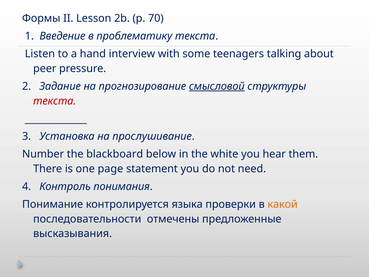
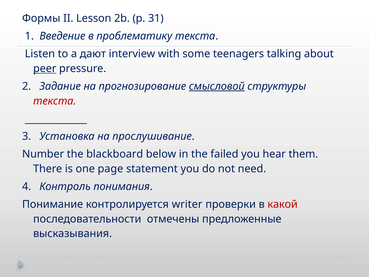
70: 70 -> 31 (156, 18)
hand: hand -> дают (93, 54)
peer underline: none -> present (45, 69)
white: white -> failed (224, 154)
языка: языка -> writer (187, 204)
какой colour: orange -> red (283, 204)
